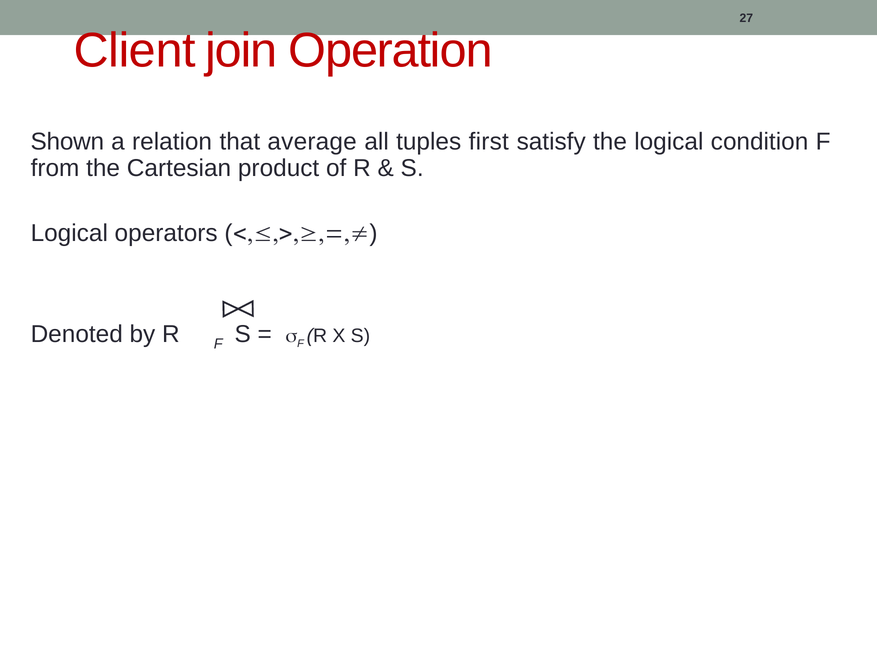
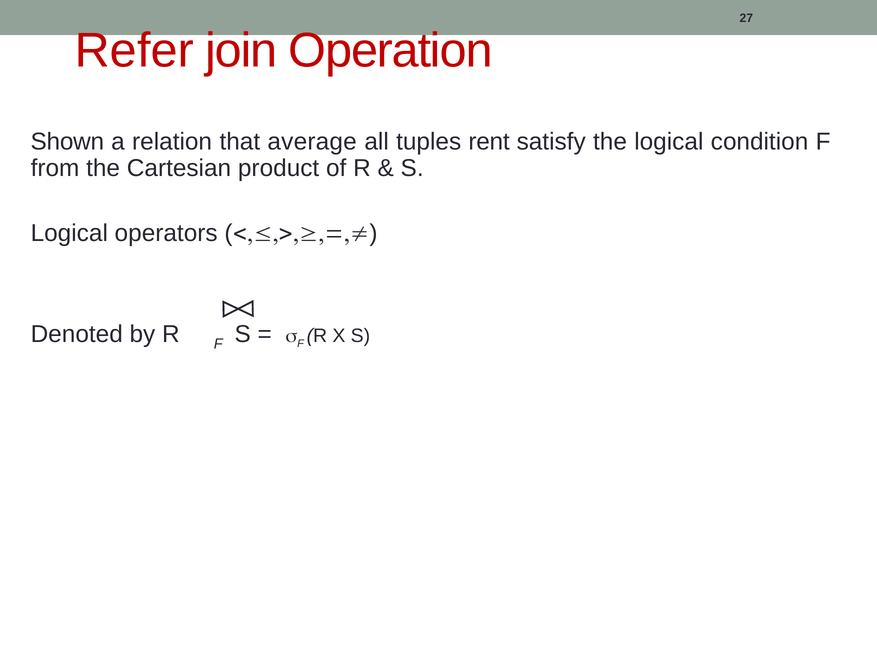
Client: Client -> Refer (134, 51)
first: first -> rent (489, 142)
